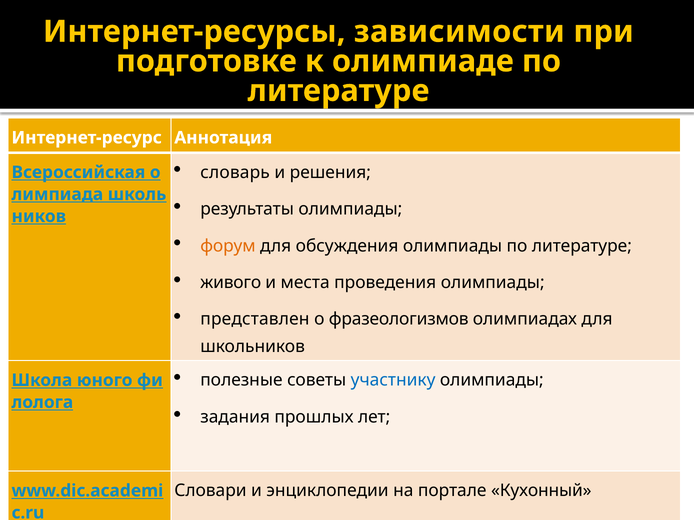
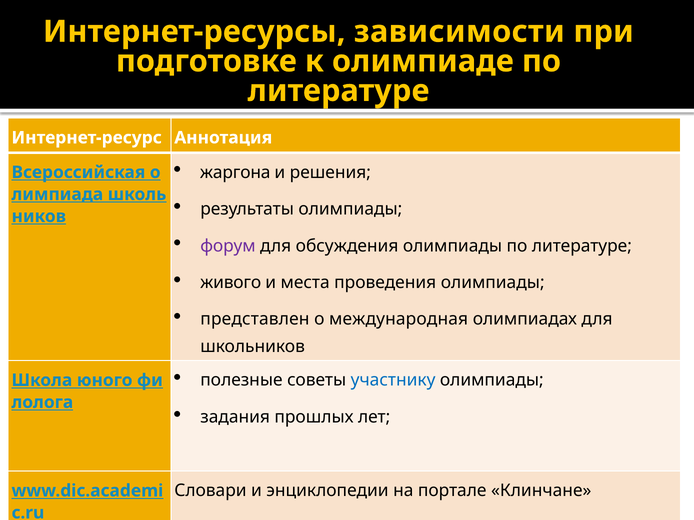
словарь: словарь -> жаргона (235, 172)
форум colour: orange -> purple (228, 246)
фразеологизмов: фразеологизмов -> международная (399, 320)
Кухонный: Кухонный -> Клинчане (541, 491)
